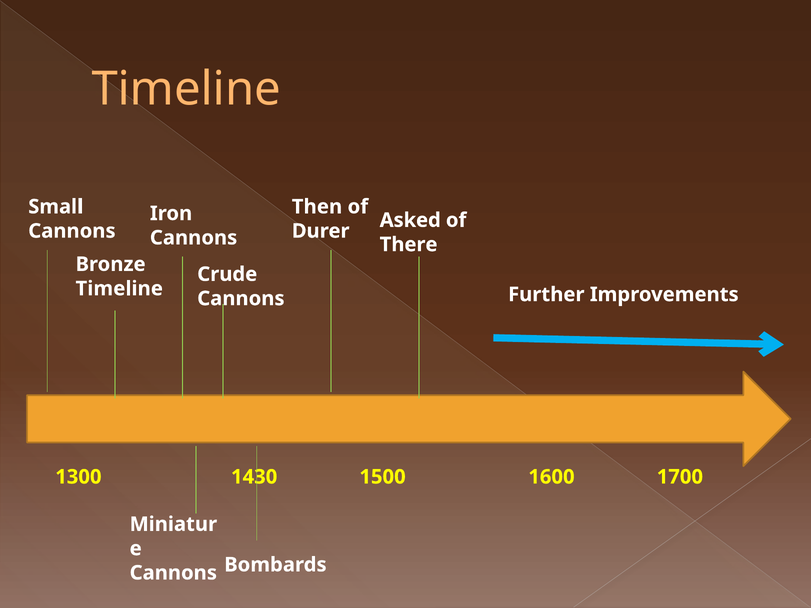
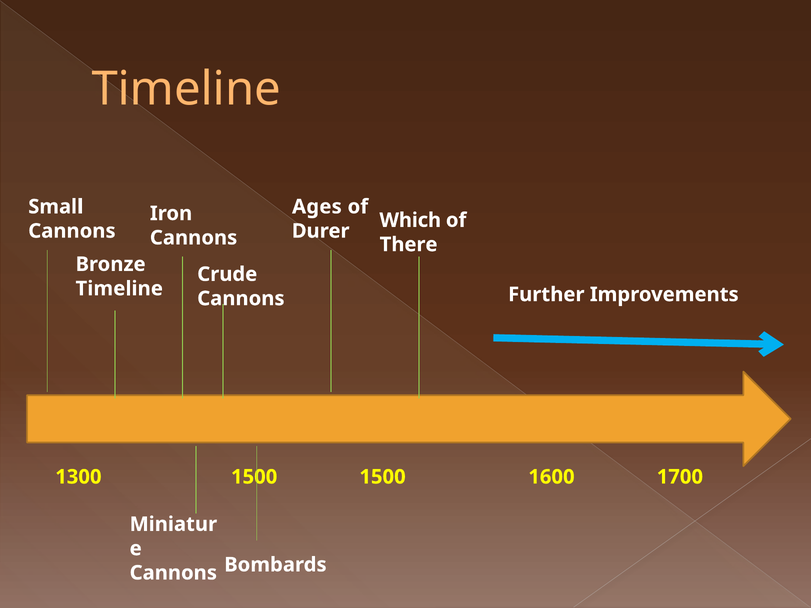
Then: Then -> Ages (317, 207)
Asked: Asked -> Which (410, 220)
1300 1430: 1430 -> 1500 (254, 477)
